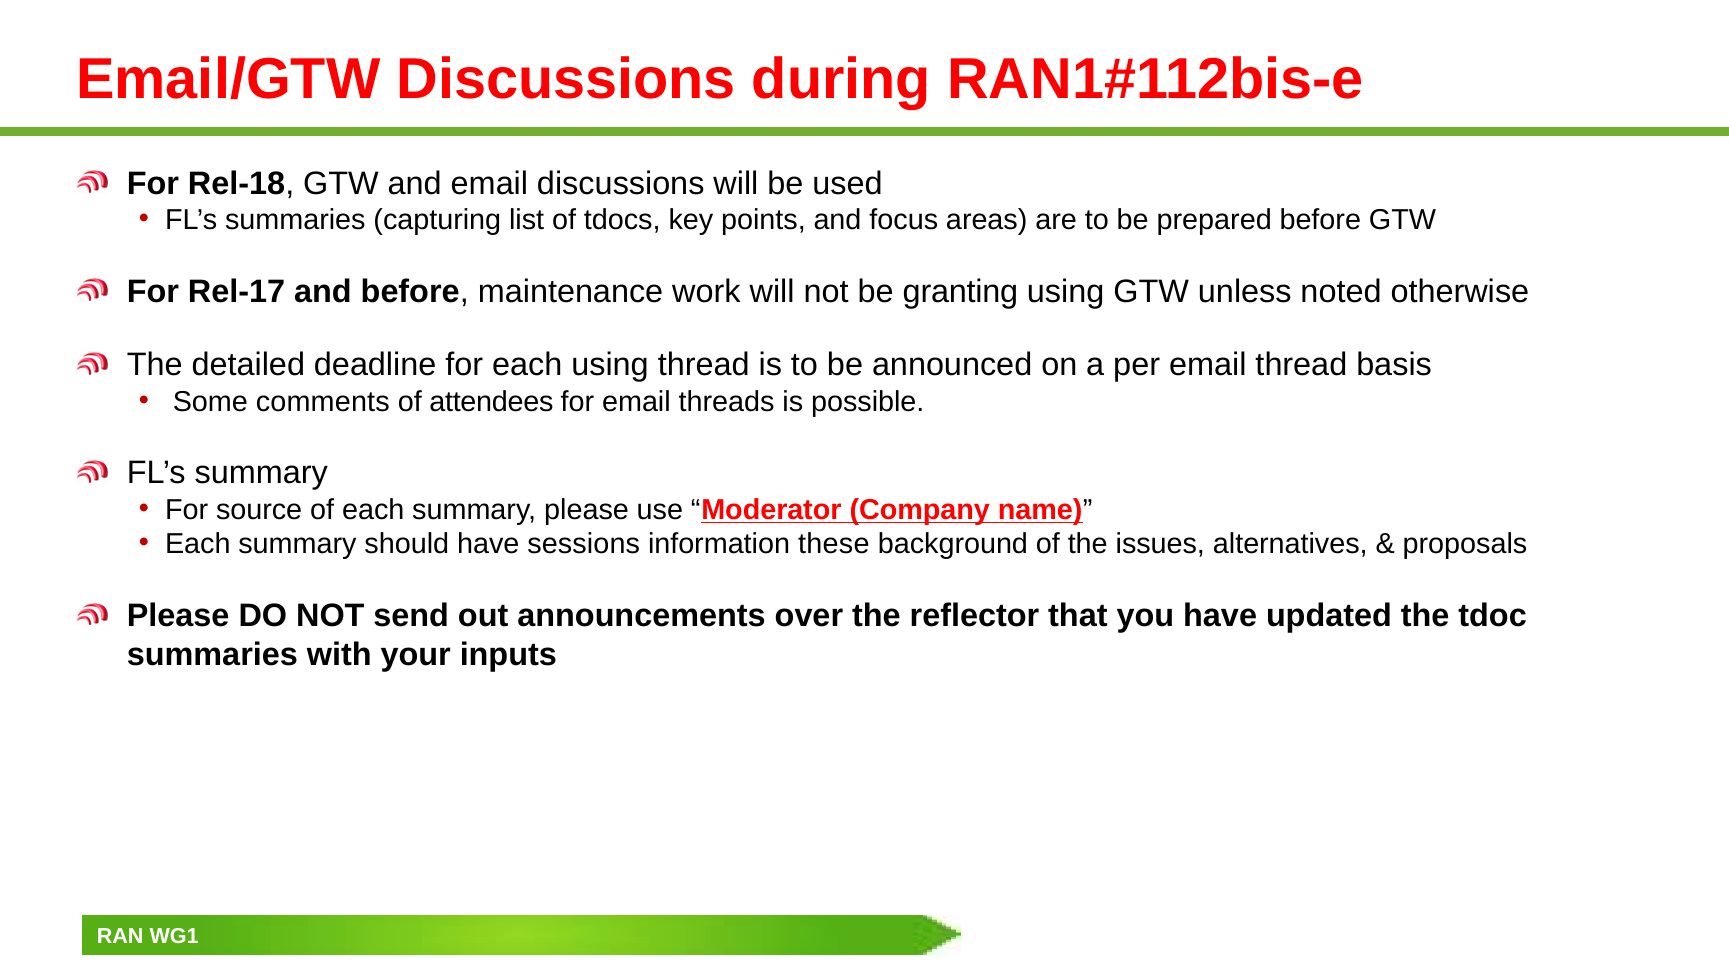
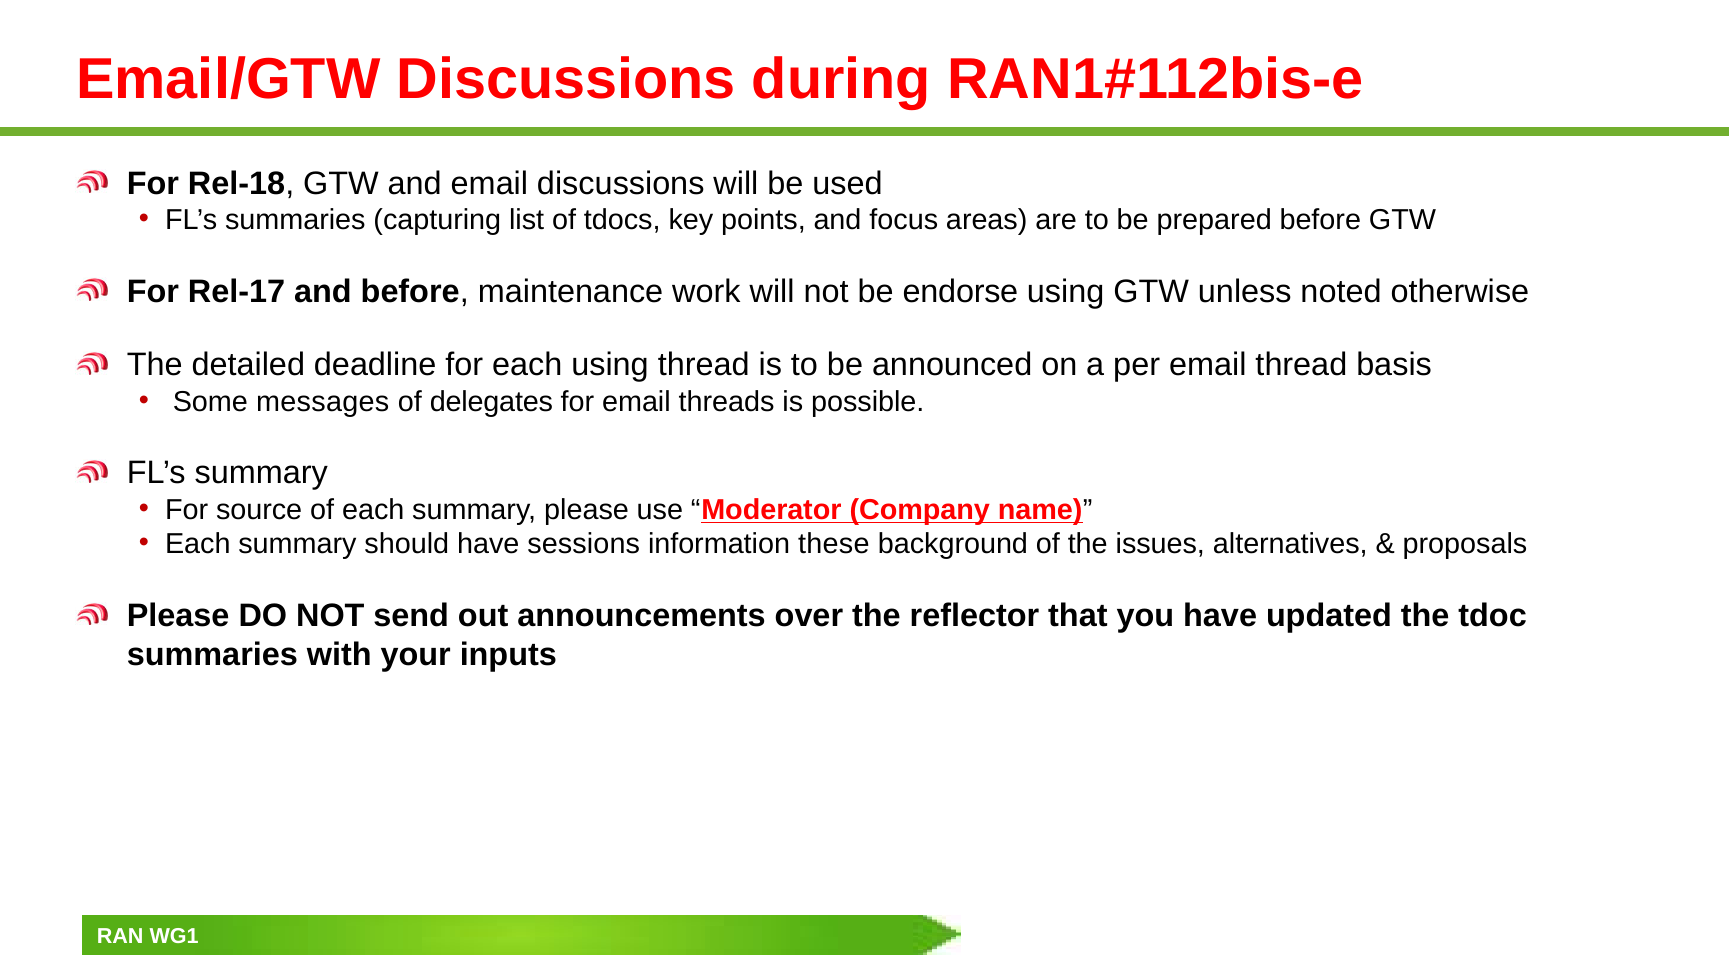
granting: granting -> endorse (960, 291)
comments: comments -> messages (323, 401)
attendees: attendees -> delegates (491, 401)
